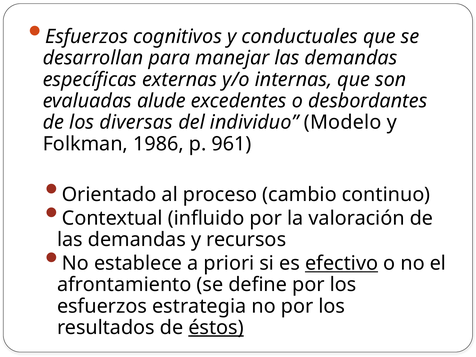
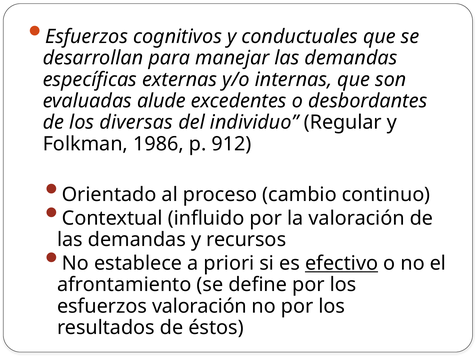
Modelo: Modelo -> Regular (343, 122)
961: 961 -> 912 (232, 144)
esfuerzos estrategia: estrategia -> valoración (199, 306)
éstos underline: present -> none (216, 328)
